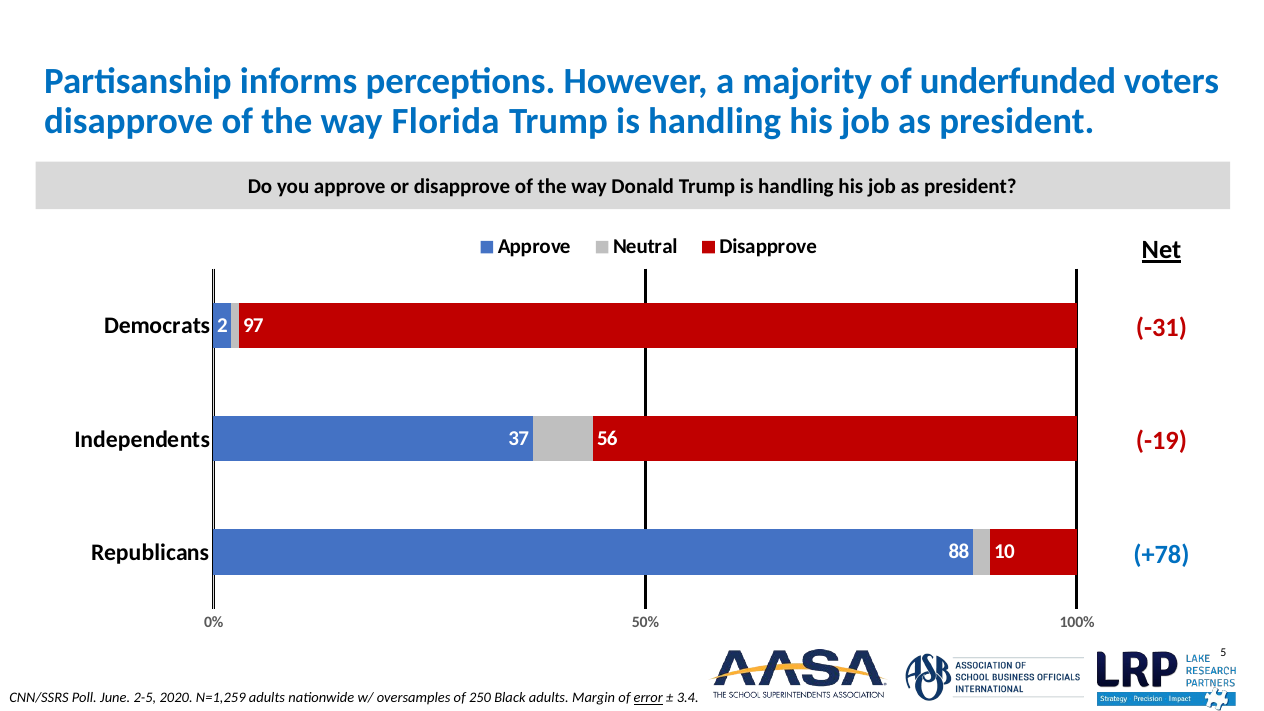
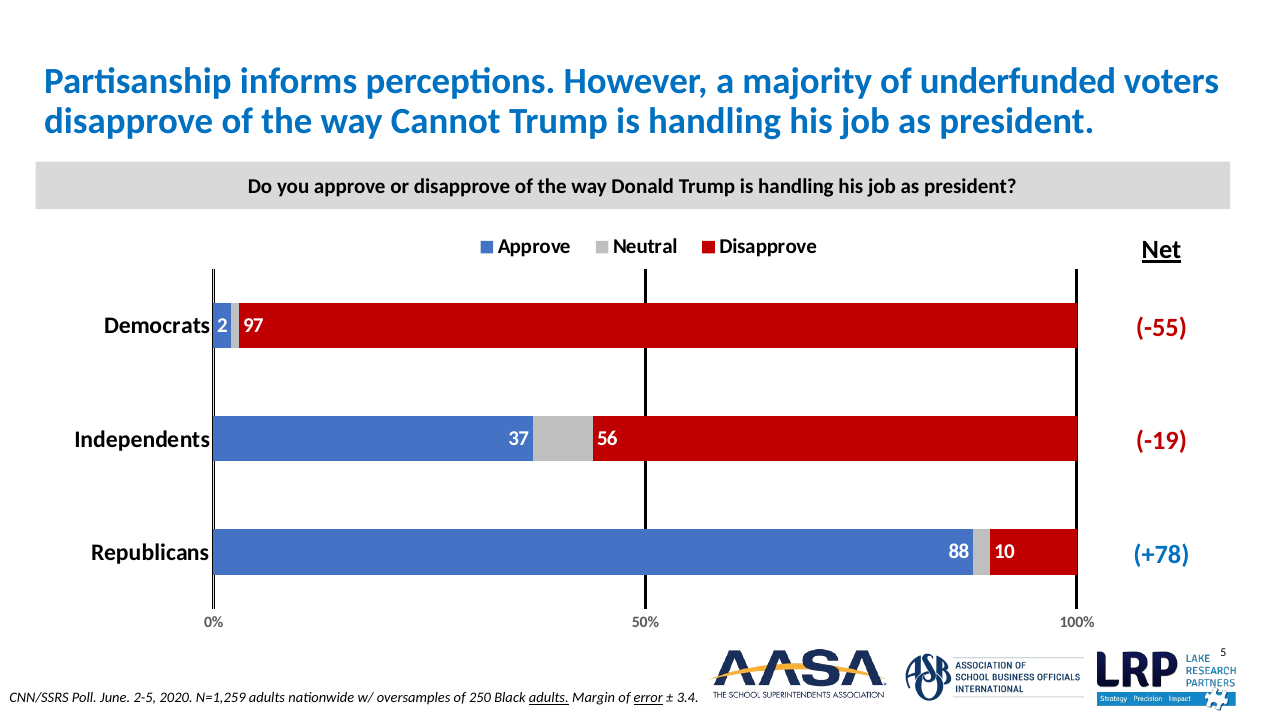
Florida: Florida -> Cannot (446, 121)
-31: -31 -> -55 (1161, 327)
adults underline: none -> present (549, 698)
